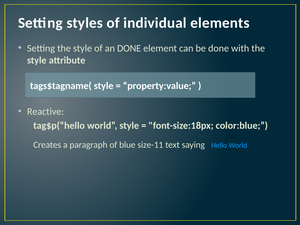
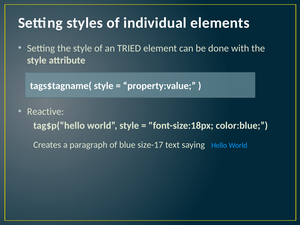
an DONE: DONE -> TRIED (129, 48)
size-11: size-11 -> size-17 (150, 145)
